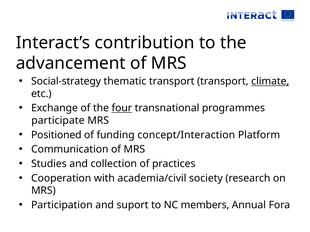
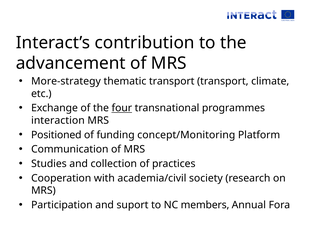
Social-strategy: Social-strategy -> More-strategy (66, 81)
climate underline: present -> none (270, 81)
participate: participate -> interaction (58, 121)
concept/Interaction: concept/Interaction -> concept/Monitoring (186, 135)
